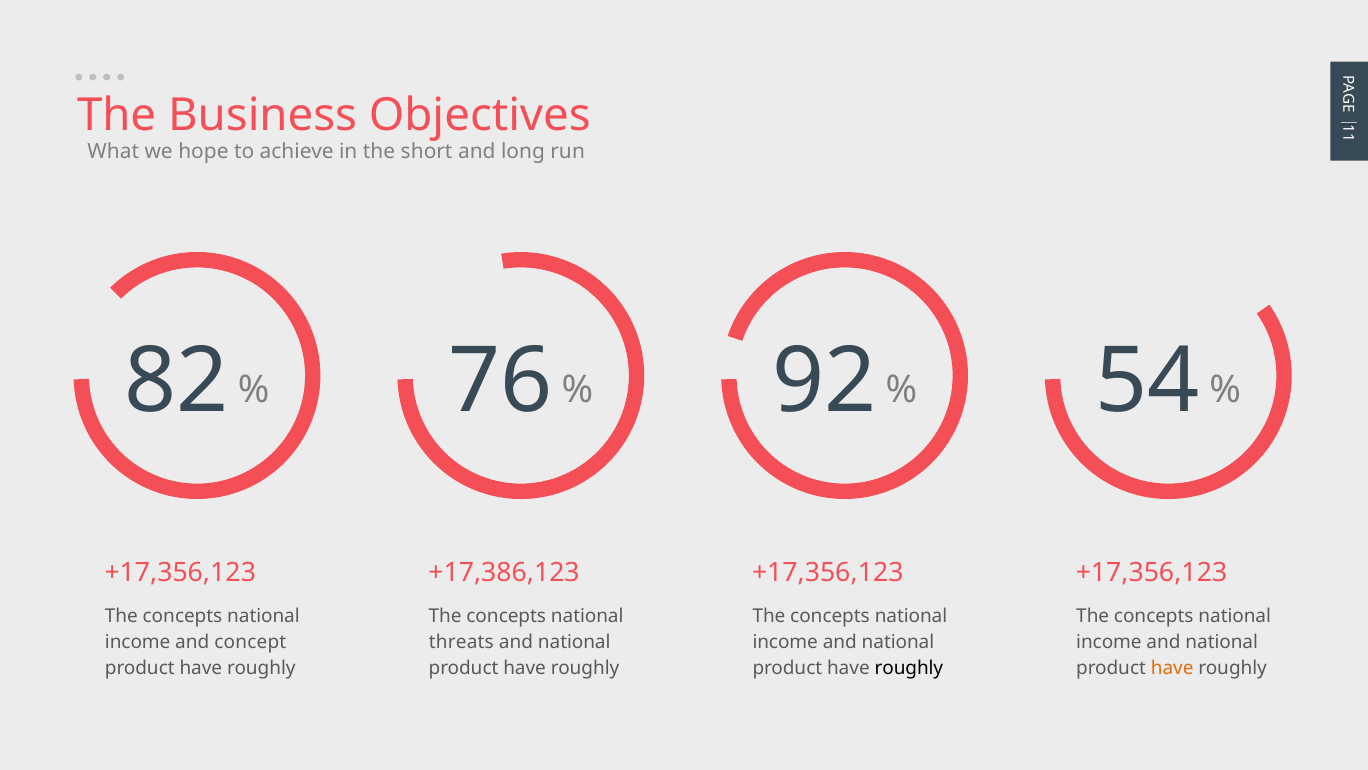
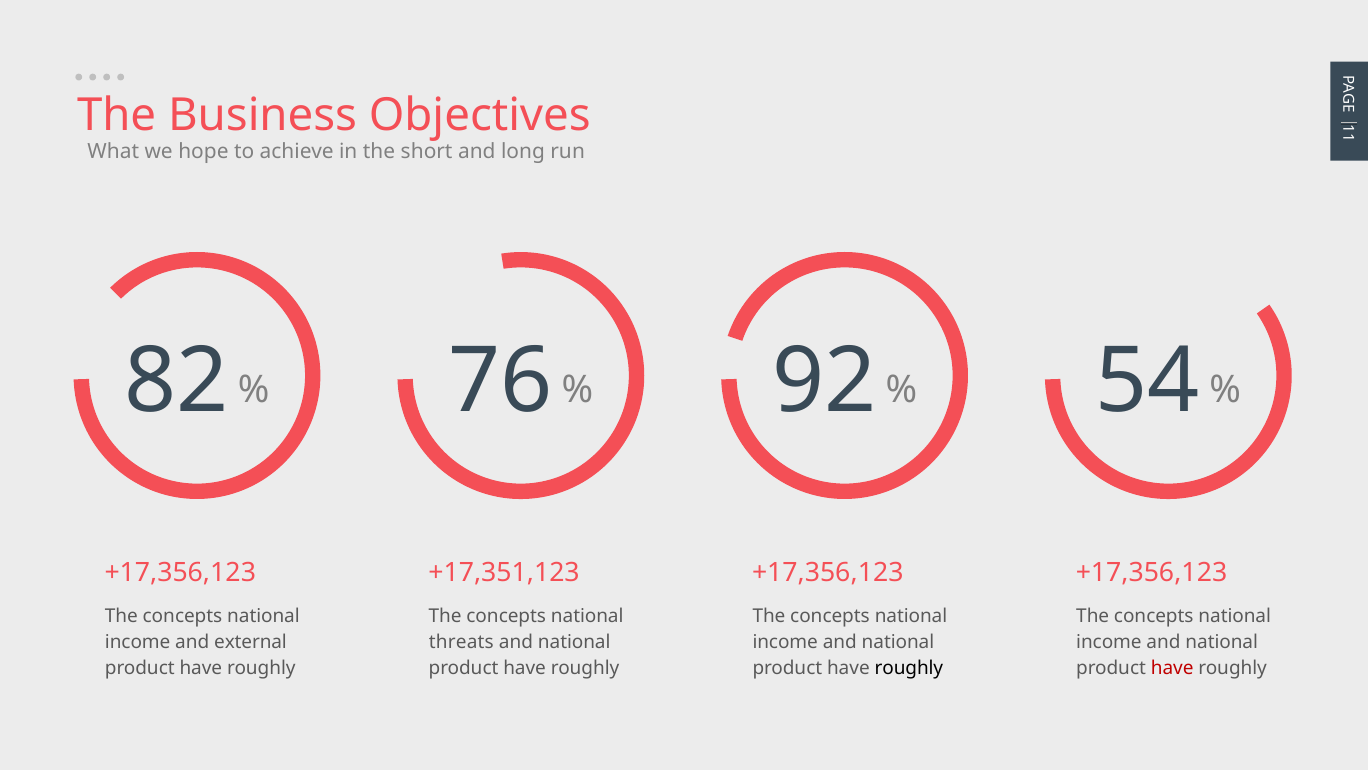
+17,386,123: +17,386,123 -> +17,351,123 (504, 572)
concept: concept -> external (251, 642)
have colour: orange -> red (1172, 668)
